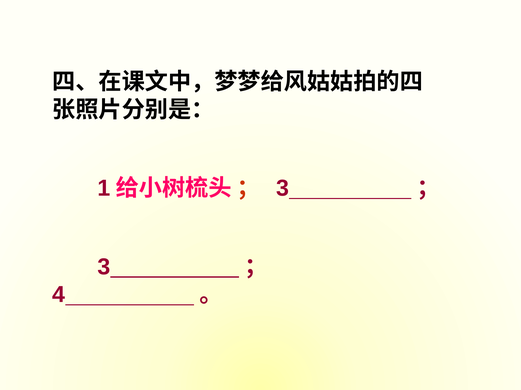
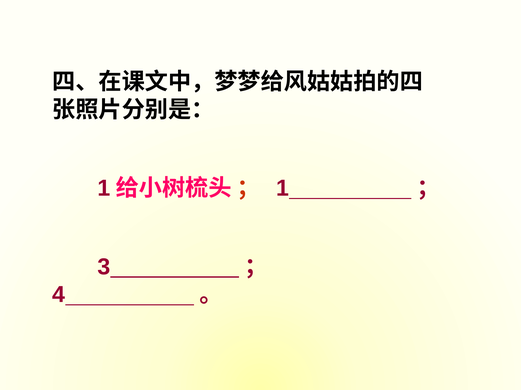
3: 3 -> 1 (283, 189)
